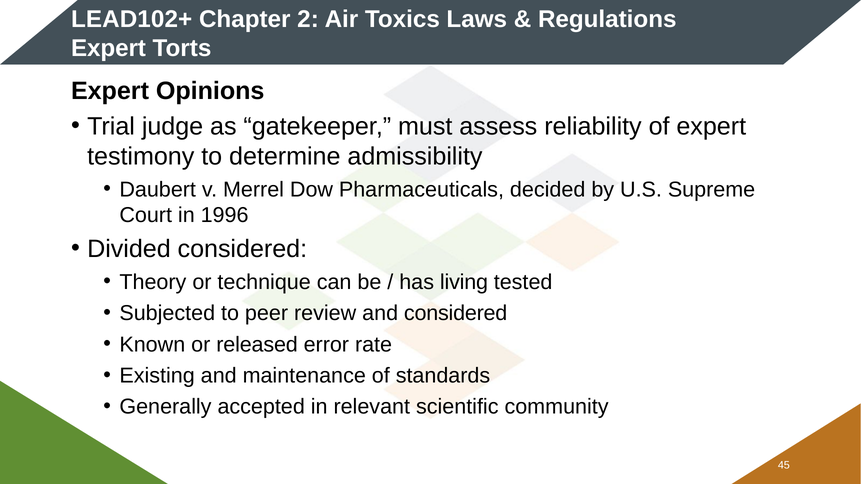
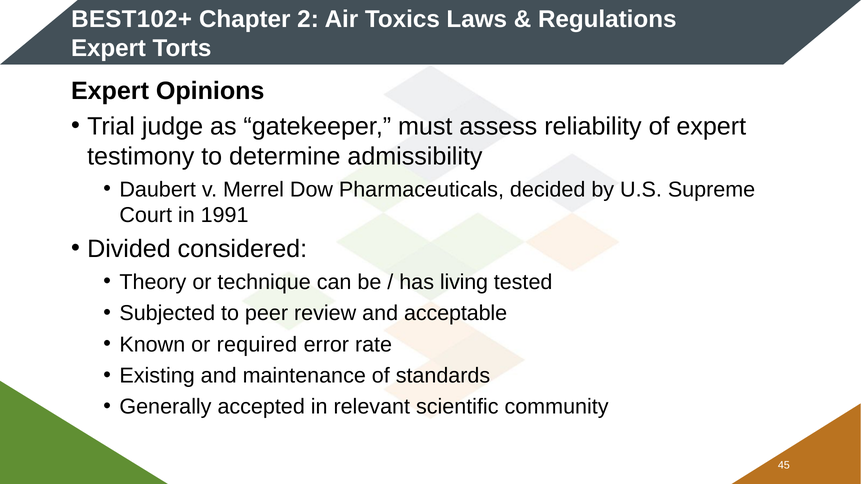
LEAD102+: LEAD102+ -> BEST102+ (132, 19)
1996: 1996 -> 1991 (225, 216)
and considered: considered -> acceptable (456, 313)
released: released -> required (257, 345)
